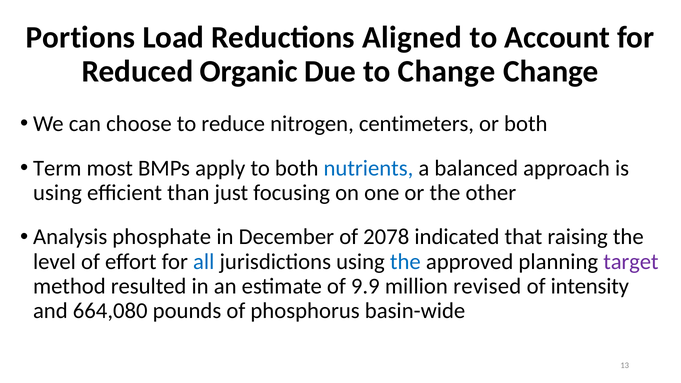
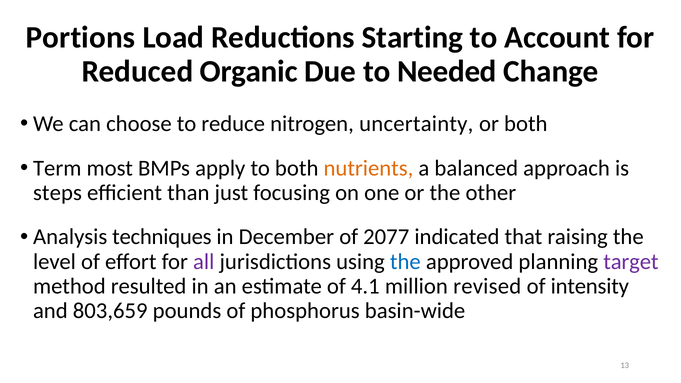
Aligned: Aligned -> Starting (412, 38)
to Change: Change -> Needed (447, 71)
centimeters: centimeters -> uncertainty (416, 124)
nutrients colour: blue -> orange (368, 168)
using: using -> steps (57, 193)
phosphate: phosphate -> techniques (162, 237)
2078: 2078 -> 2077 (386, 237)
all colour: blue -> purple (204, 262)
9.9: 9.9 -> 4.1 (365, 286)
664,080: 664,080 -> 803,659 (110, 311)
